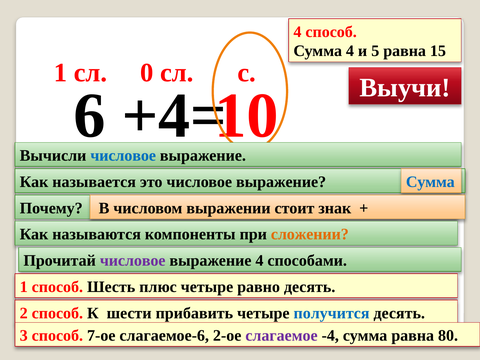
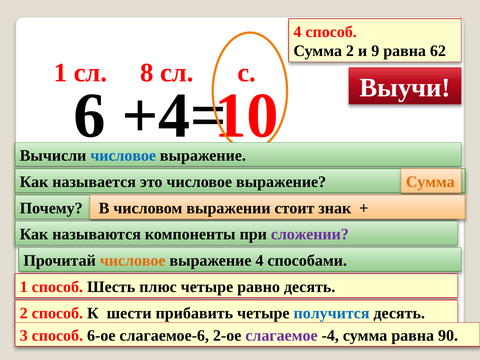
Сумма 4: 4 -> 2 (350, 51)
5: 5 -> 9 (375, 51)
15: 15 -> 62 (438, 51)
0: 0 -> 8 (147, 73)
Сумма colour: blue -> orange (430, 182)
сложении colour: orange -> purple (310, 234)
числовое colour: purple -> orange (133, 261)
7-ое: 7-ое -> 6-ое (101, 336)
80: 80 -> 90 (448, 336)
